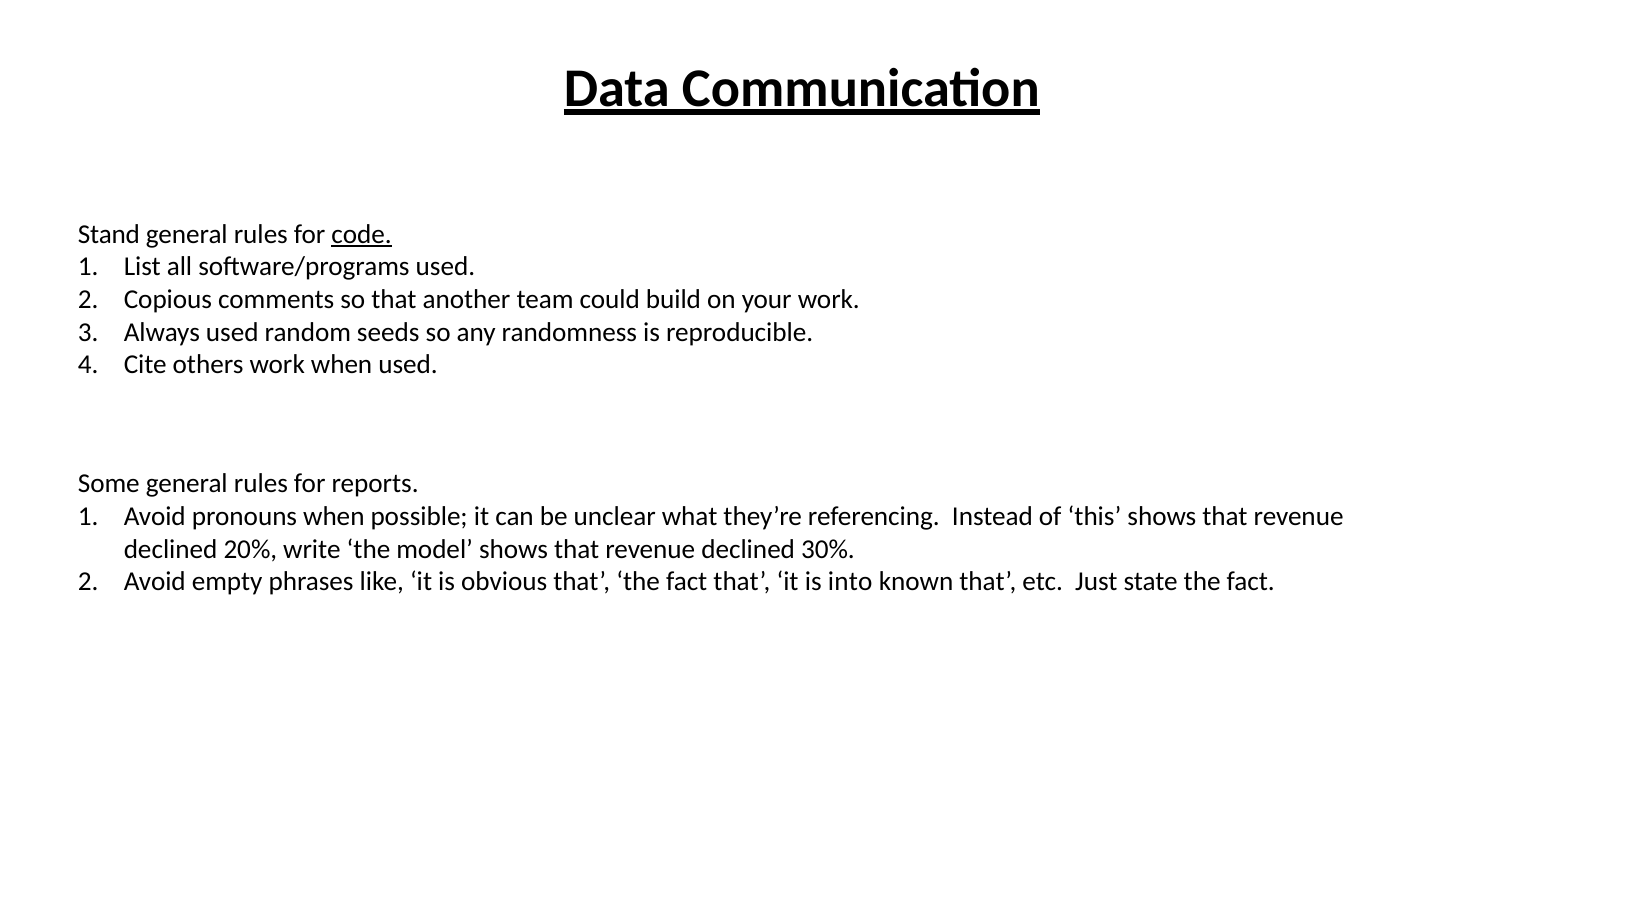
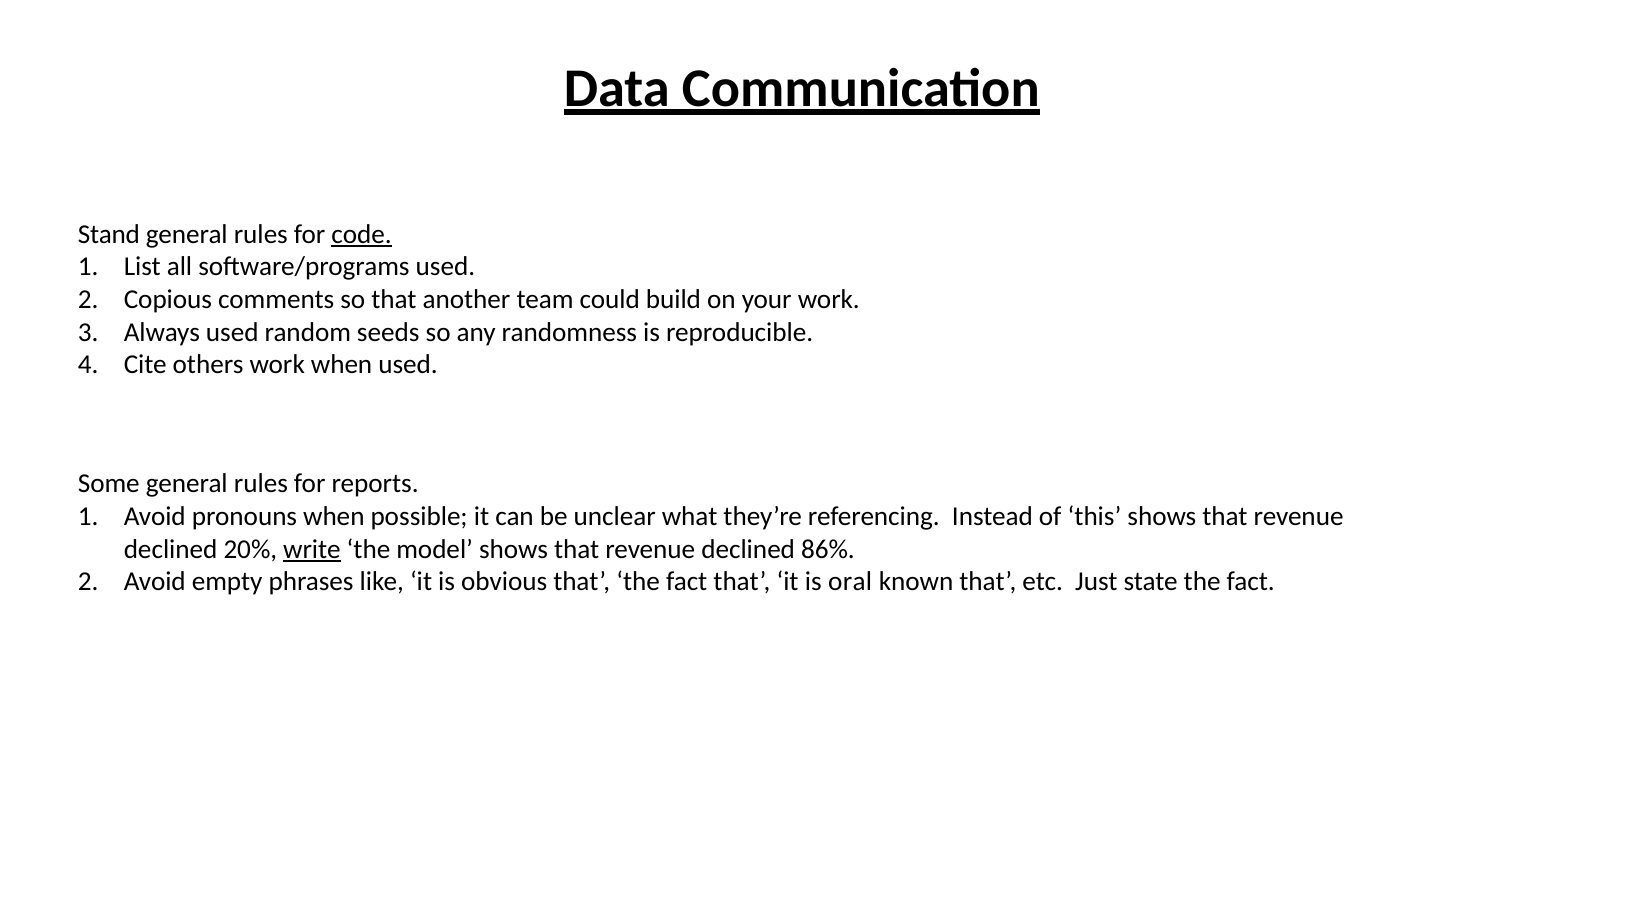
write underline: none -> present (312, 549)
30%: 30% -> 86% (828, 549)
into: into -> oral (850, 581)
